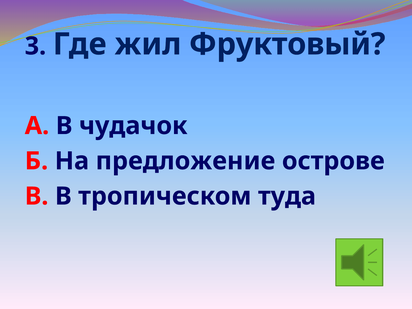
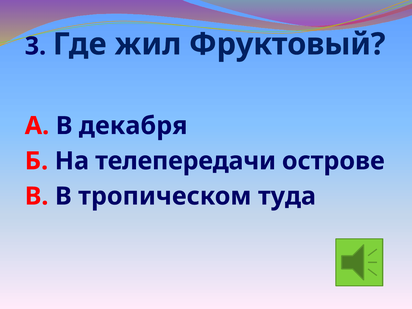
чудачок: чудачок -> декабря (133, 126)
предложение: предложение -> телепередачи (186, 161)
